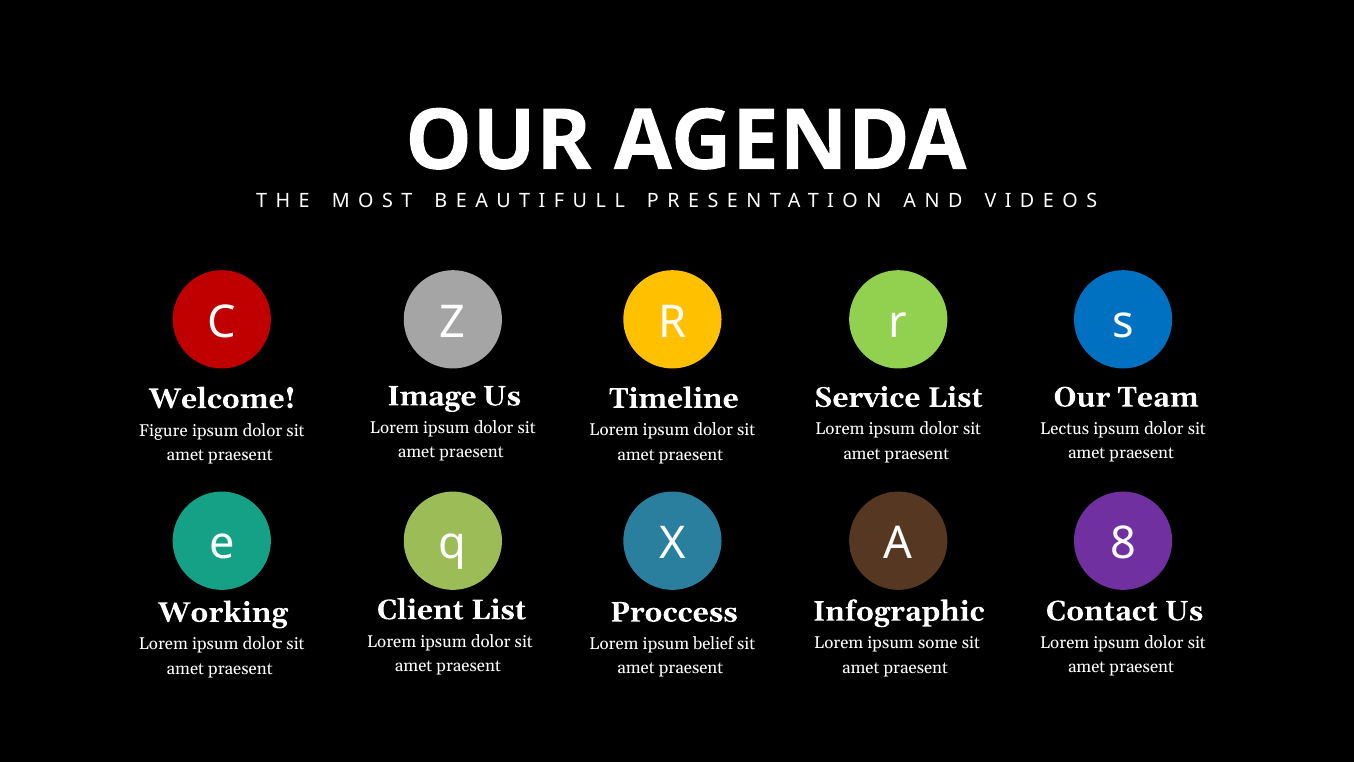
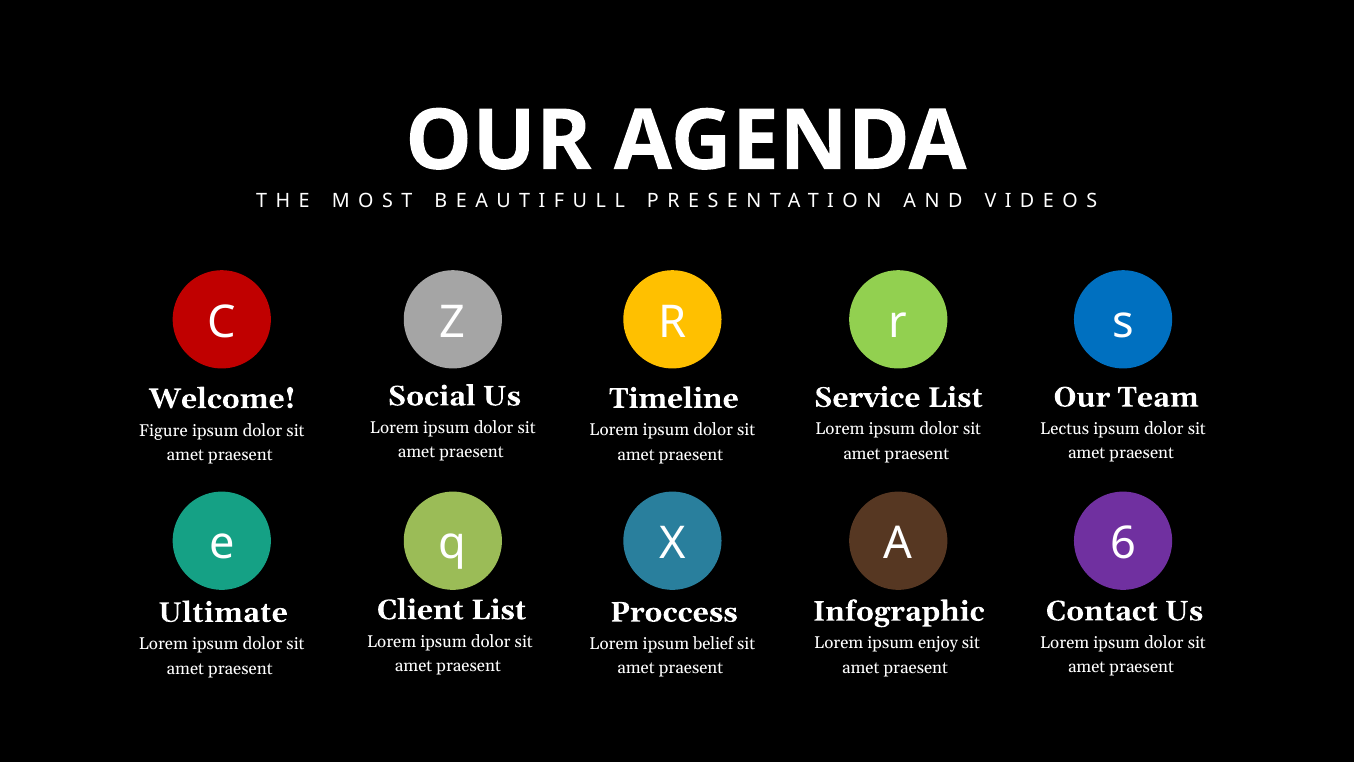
Image: Image -> Social (432, 396)
8: 8 -> 6 (1123, 544)
Working: Working -> Ultimate (223, 612)
some: some -> enjoy (938, 643)
